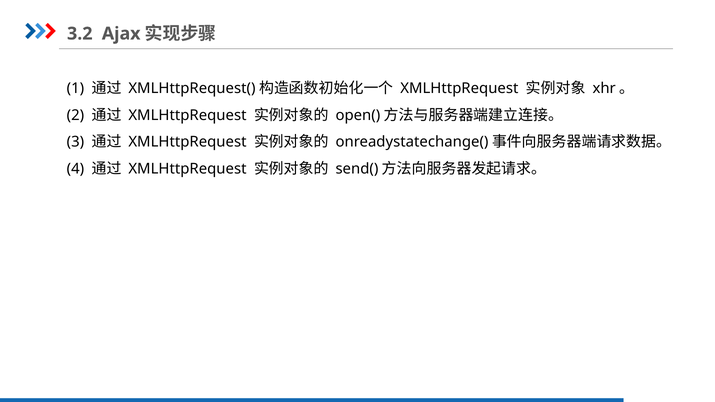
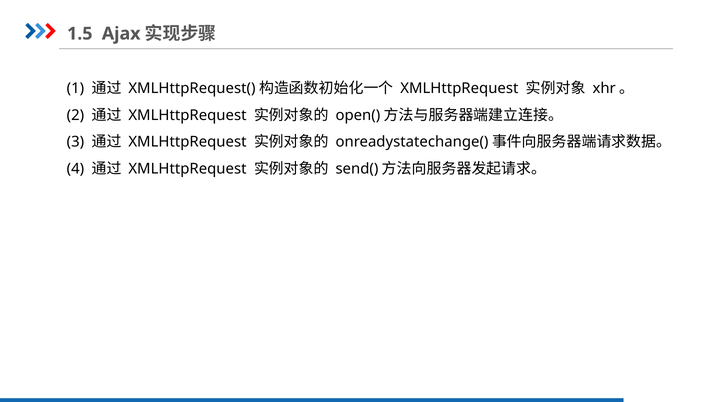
3.2: 3.2 -> 1.5 (80, 34)
